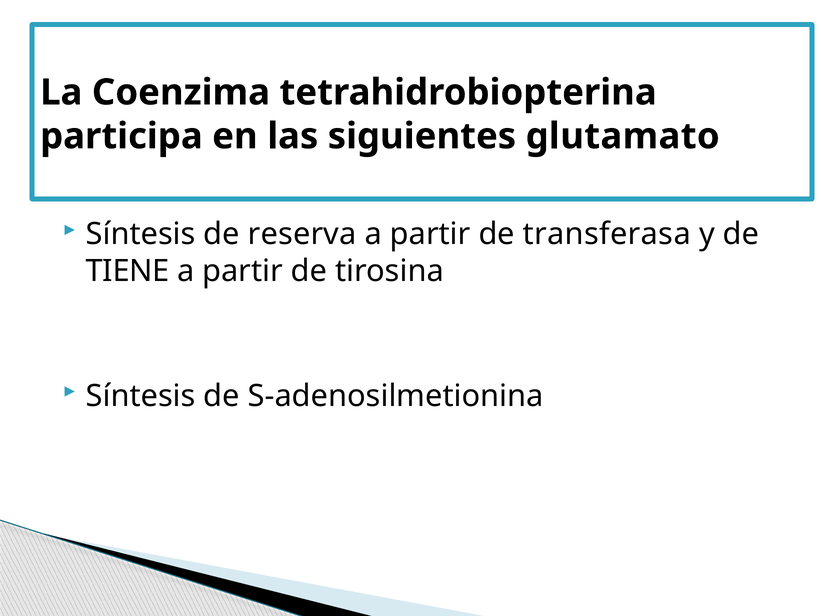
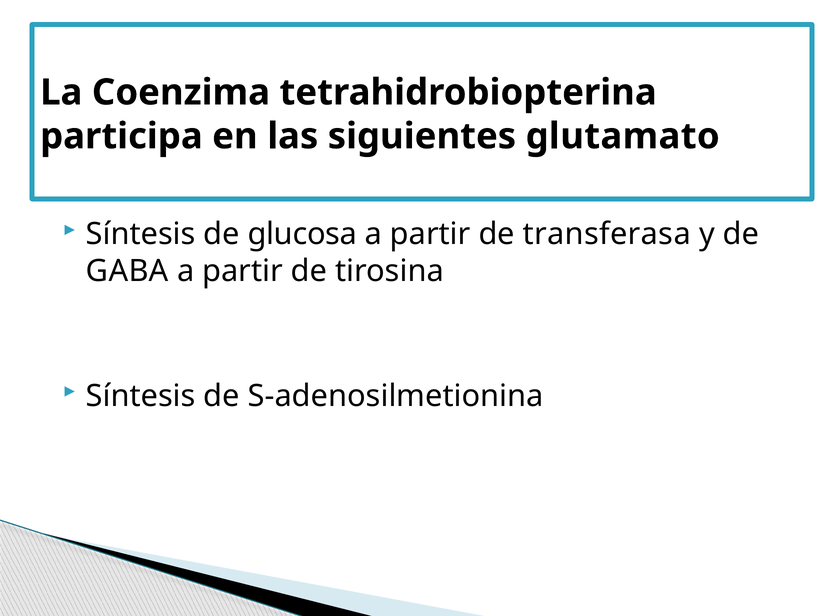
reserva: reserva -> glucosa (302, 234)
TIENE: TIENE -> GABA (127, 271)
